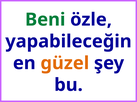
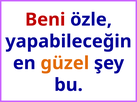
Beni colour: green -> red (45, 20)
